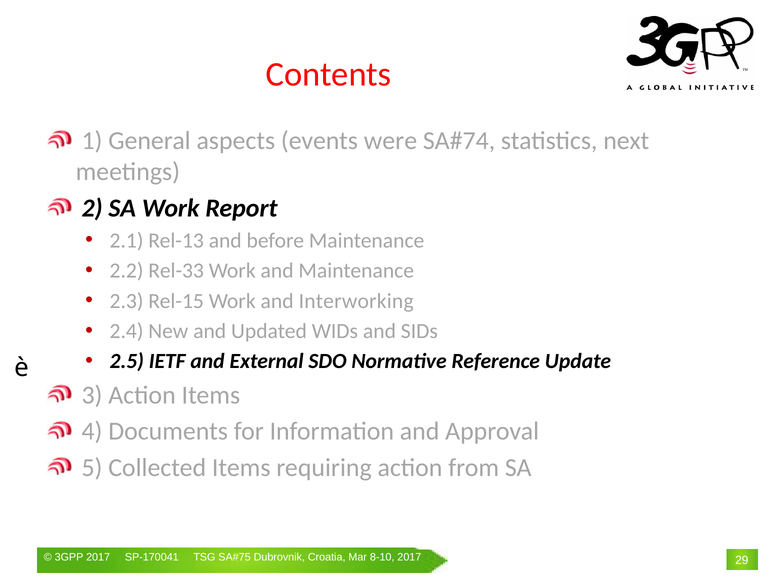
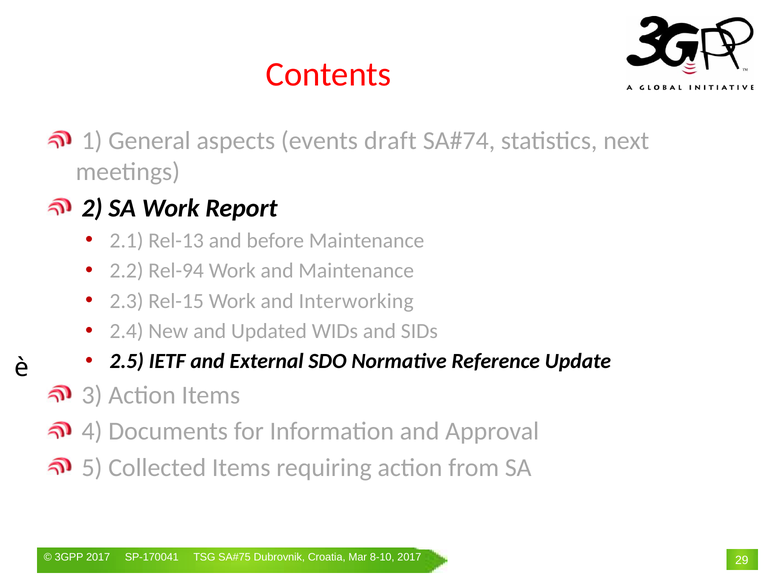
were: were -> draft (390, 141)
Rel-33: Rel-33 -> Rel-94 (176, 271)
